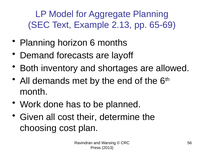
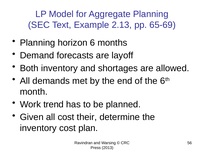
done: done -> trend (54, 104)
choosing: choosing -> inventory (38, 128)
